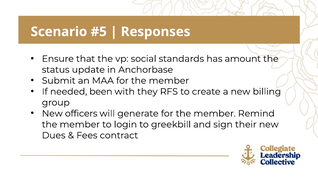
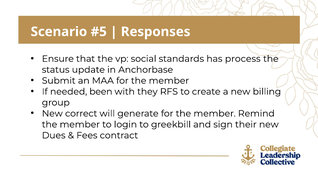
amount: amount -> process (243, 59)
officers: officers -> correct (81, 113)
